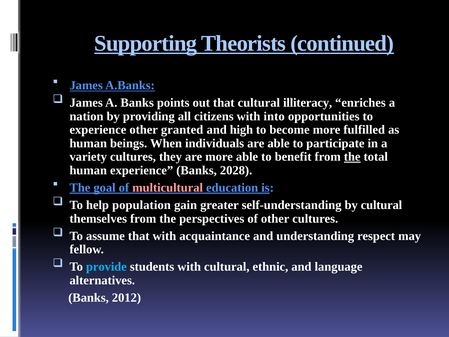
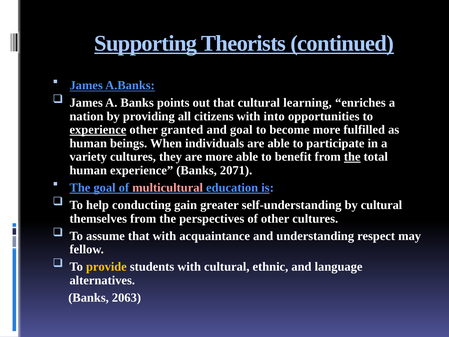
illiteracy: illiteracy -> learning (308, 103)
experience underline: none -> present (98, 130)
and high: high -> goal (241, 130)
2028: 2028 -> 2071 (236, 170)
population: population -> conducting (142, 205)
provide colour: light blue -> yellow (106, 267)
2012: 2012 -> 2063 (126, 298)
